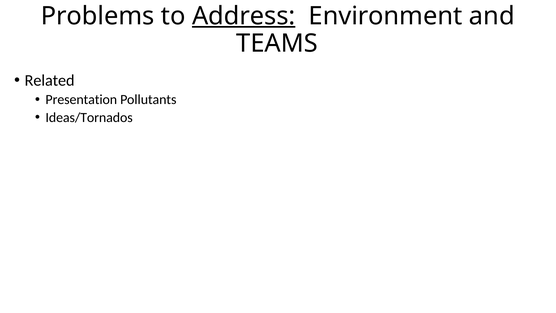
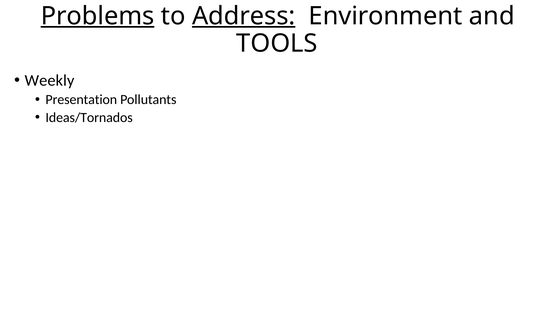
Problems underline: none -> present (98, 16)
TEAMS: TEAMS -> TOOLS (277, 43)
Related: Related -> Weekly (49, 80)
